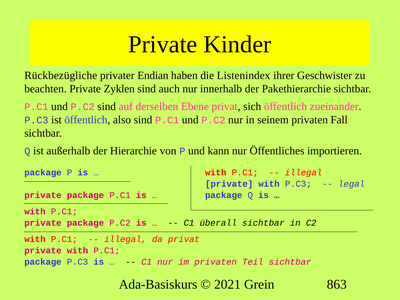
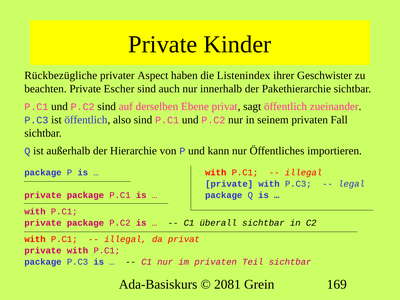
Endian: Endian -> Aspect (153, 75)
Zyklen: Zyklen -> Escher (119, 89)
sich: sich -> sagt (252, 107)
2021: 2021 -> 2081 (227, 284)
863: 863 -> 169 (337, 284)
